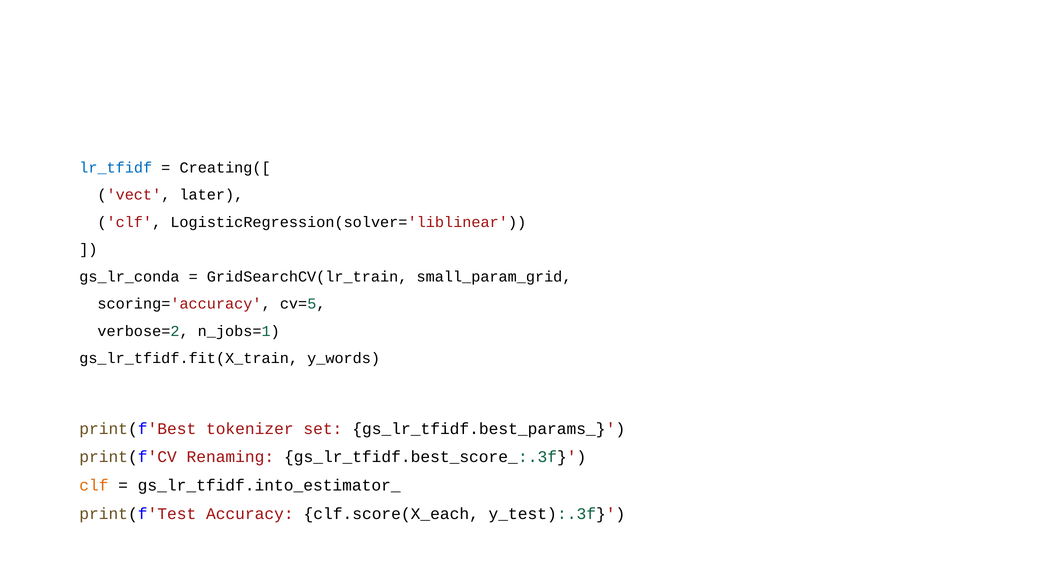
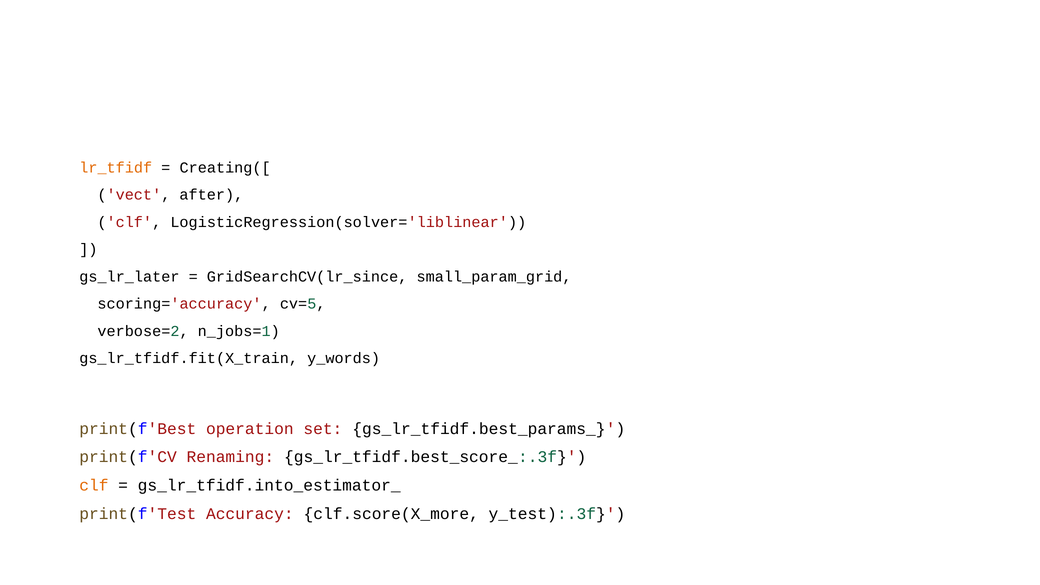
lr_tfidf colour: blue -> orange (116, 168)
later: later -> after (211, 195)
gs_lr_conda: gs_lr_conda -> gs_lr_later (129, 277)
GridSearchCV(lr_train: GridSearchCV(lr_train -> GridSearchCV(lr_since (307, 277)
tokenizer: tokenizer -> operation (250, 429)
clf.score(X_each: clf.score(X_each -> clf.score(X_more (391, 514)
